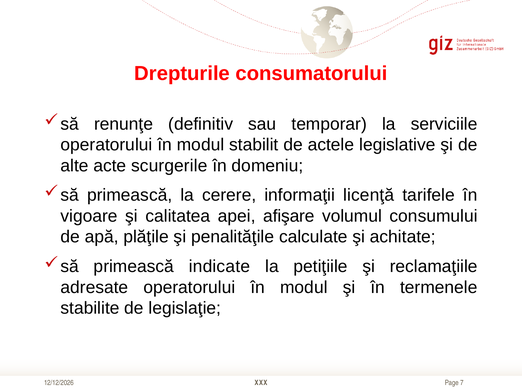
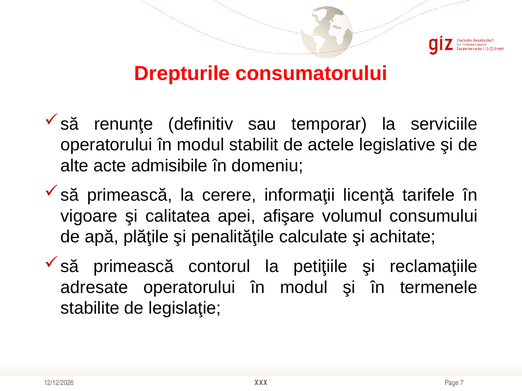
scurgerile: scurgerile -> admisibile (169, 166)
indicate: indicate -> contorul (220, 267)
